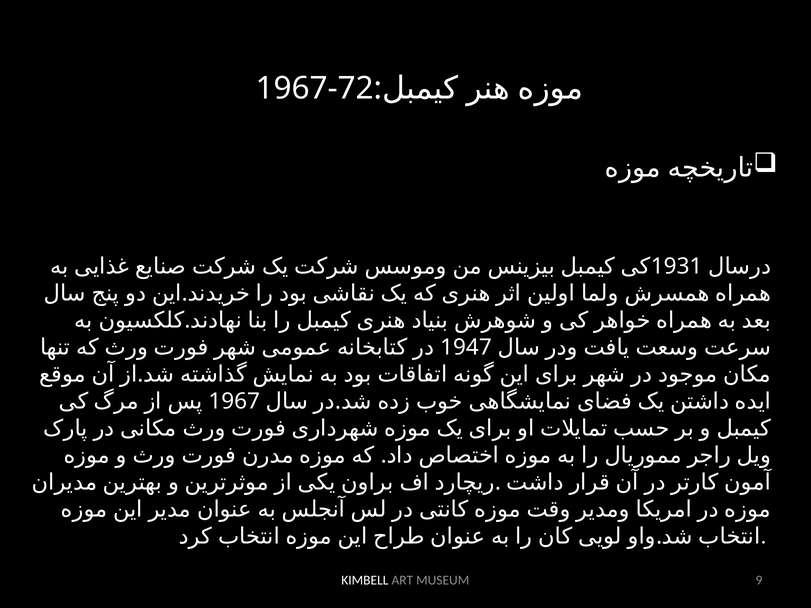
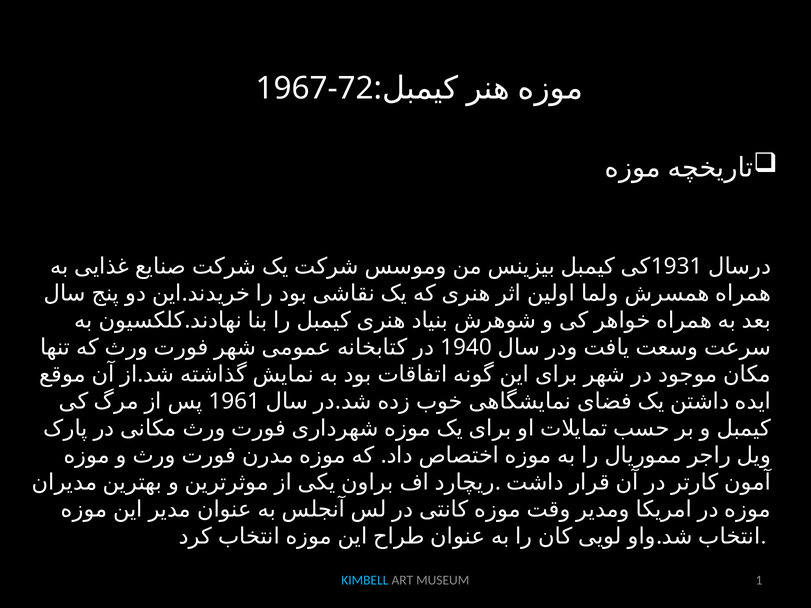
1947: 1947 -> 1940 (466, 347)
1967: 1967 -> 1961 (234, 401)
KIMBELL colour: white -> light blue (365, 581)
9: 9 -> 1 (759, 581)
